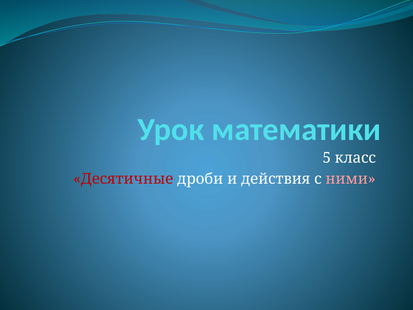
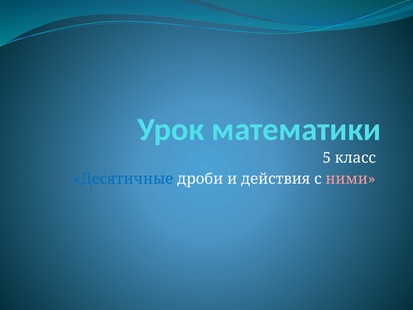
Десятичные colour: red -> blue (123, 179)
